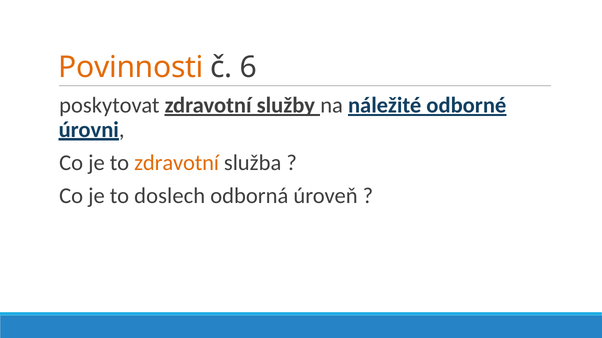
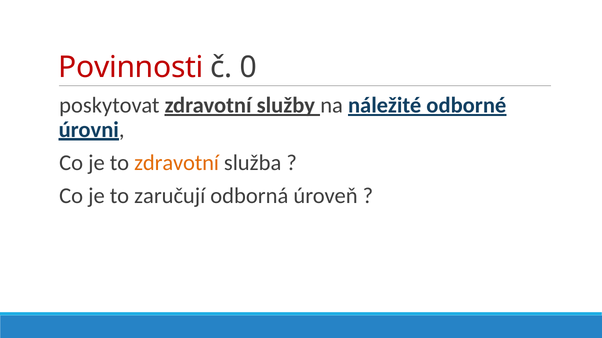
Povinnosti colour: orange -> red (131, 67)
6: 6 -> 0 (248, 67)
doslech: doslech -> zaručují (170, 196)
